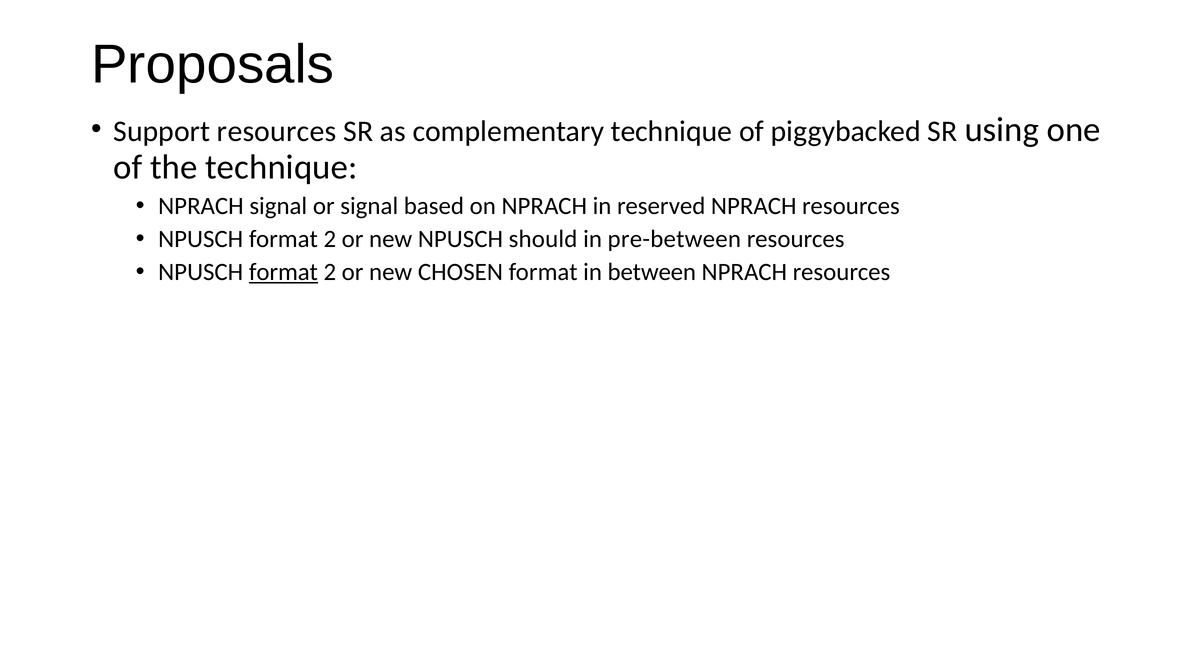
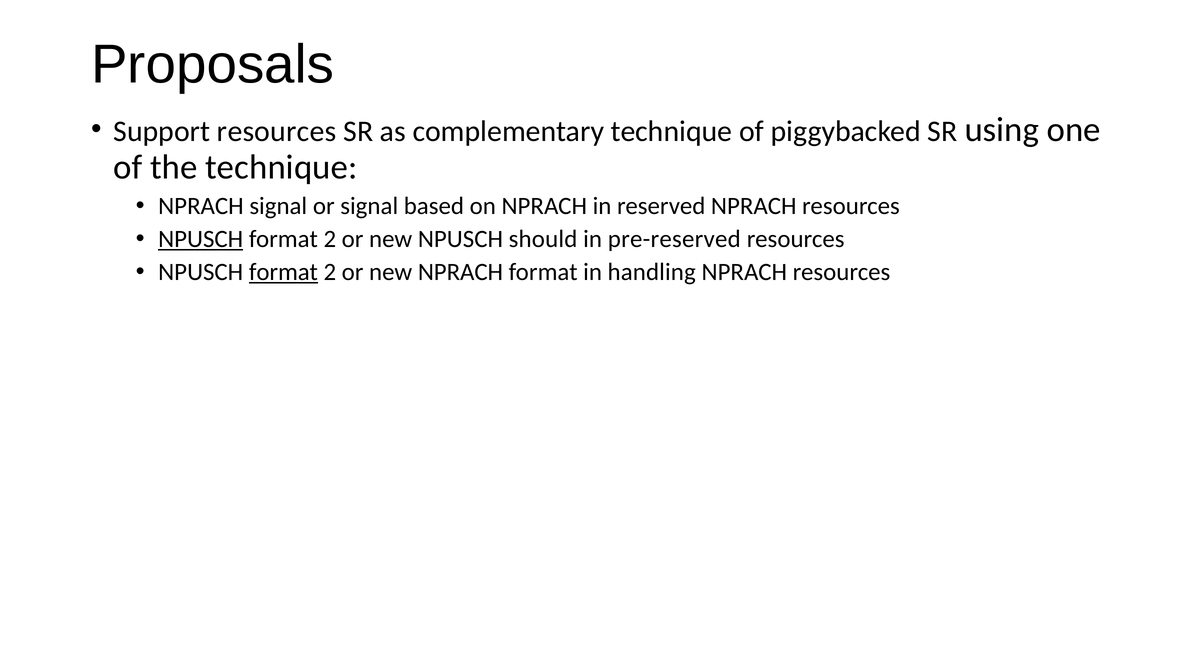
NPUSCH underline: none -> present (201, 239)
pre-between: pre-between -> pre-reserved (674, 239)
new CHOSEN: CHOSEN -> NPRACH (460, 272)
between: between -> handling (652, 272)
